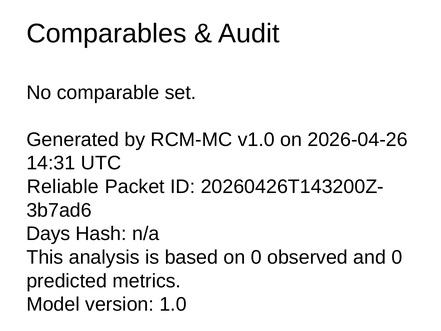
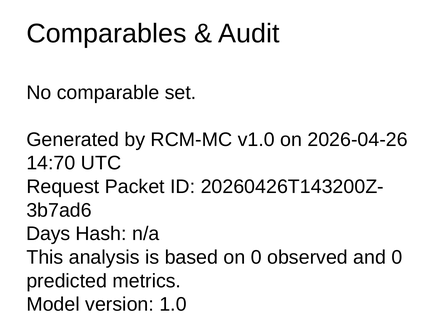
14:31: 14:31 -> 14:70 (51, 163)
Reliable: Reliable -> Request (63, 187)
